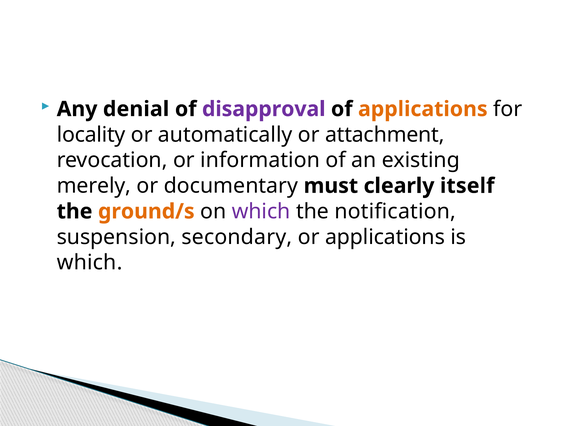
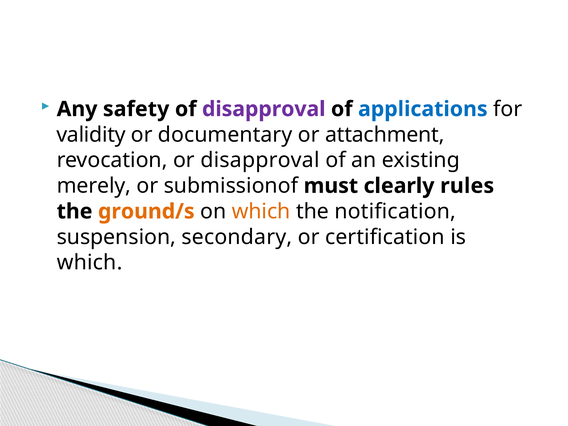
denial: denial -> safety (136, 109)
applications colour: orange -> blue (423, 109)
locality: locality -> validity (91, 135)
automatically: automatically -> documentary (225, 135)
or information: information -> disapproval (260, 160)
documentary: documentary -> submissionof (231, 186)
itself: itself -> rules (467, 186)
which colour: purple -> orange (261, 211)
or applications: applications -> certification (385, 237)
